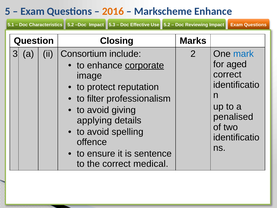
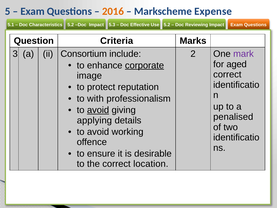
Markscheme Enhance: Enhance -> Expense (213, 11)
Closing: Closing -> Criteria (117, 41)
mark colour: blue -> purple (244, 54)
filter: filter -> with (95, 98)
avoid underline: none -> present (98, 110)
spelling: spelling -> working (128, 132)
sentence: sentence -> desirable (153, 153)
medical: medical -> location (151, 164)
